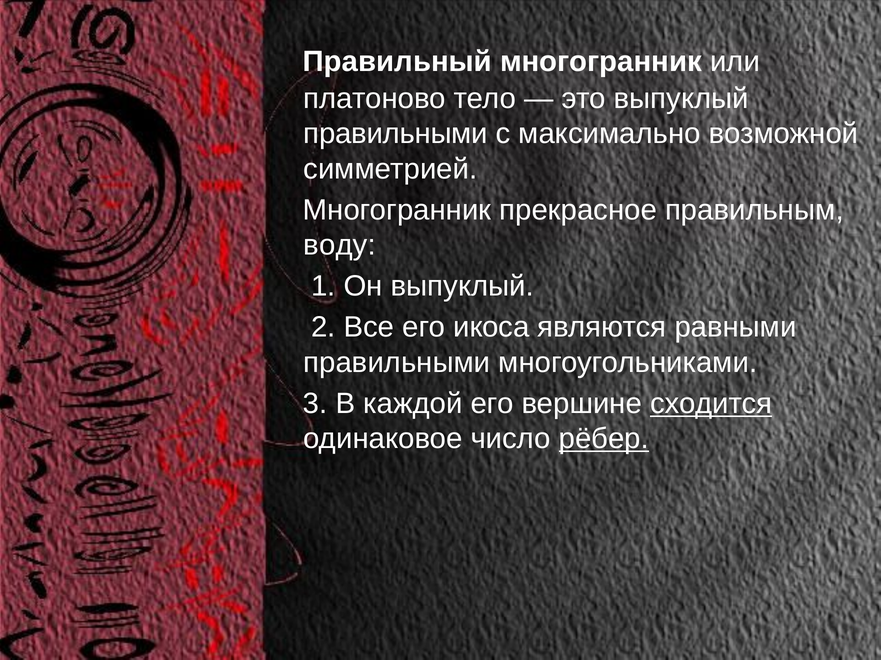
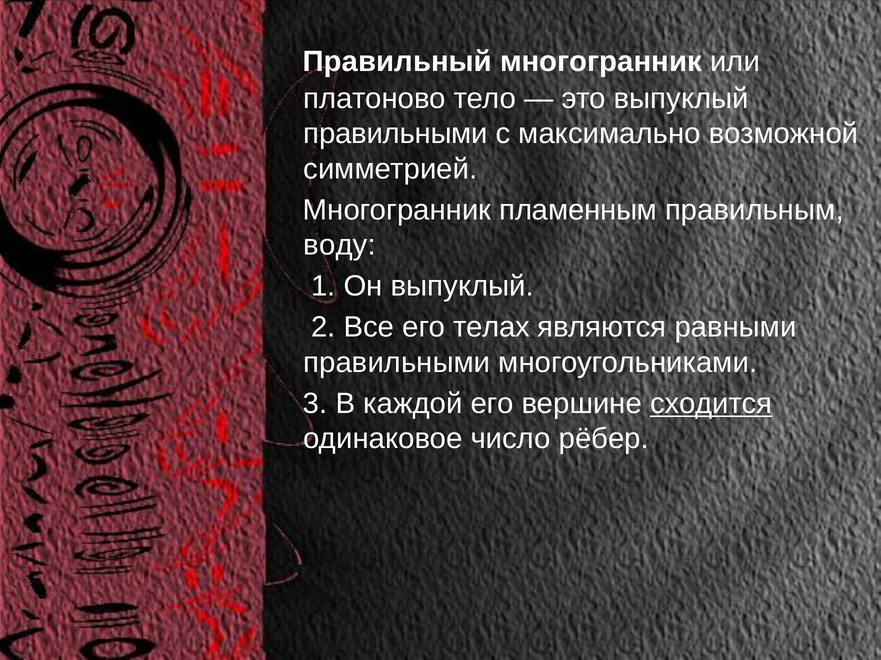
прекрасное: прекрасное -> пламенным (578, 210)
икоса: икоса -> телах (491, 328)
рёбер underline: present -> none (604, 439)
